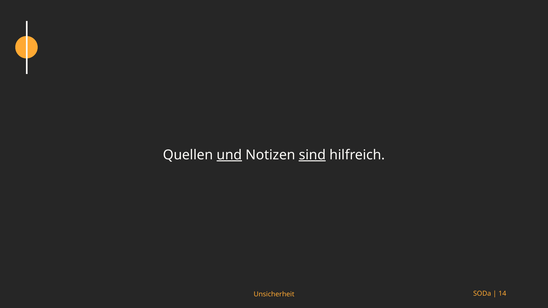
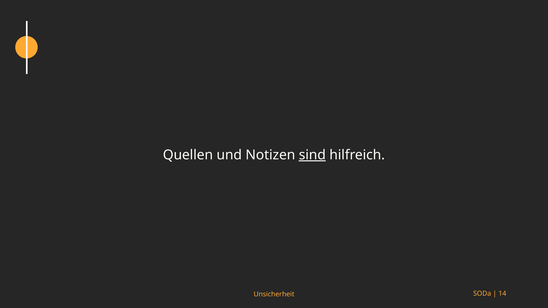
und underline: present -> none (229, 155)
